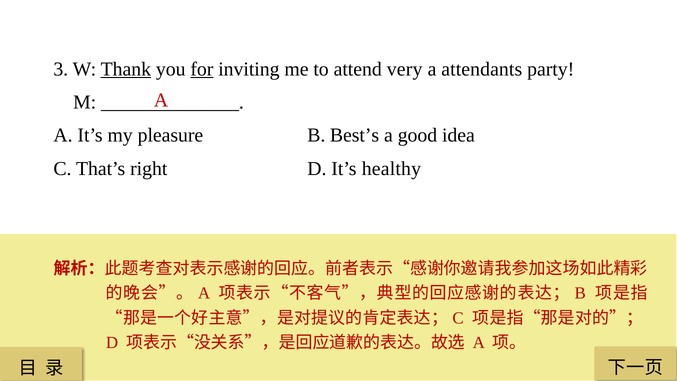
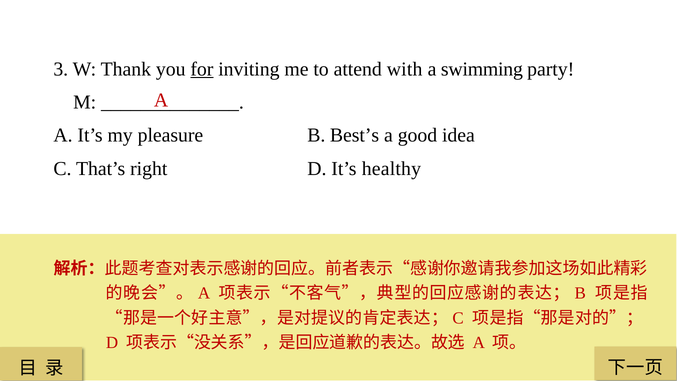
Thank underline: present -> none (126, 69)
very: very -> with (405, 69)
attendants: attendants -> swimming (482, 69)
